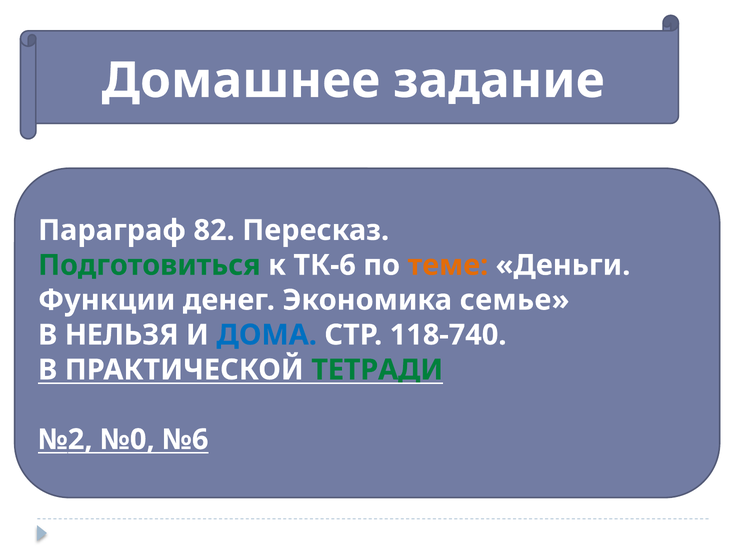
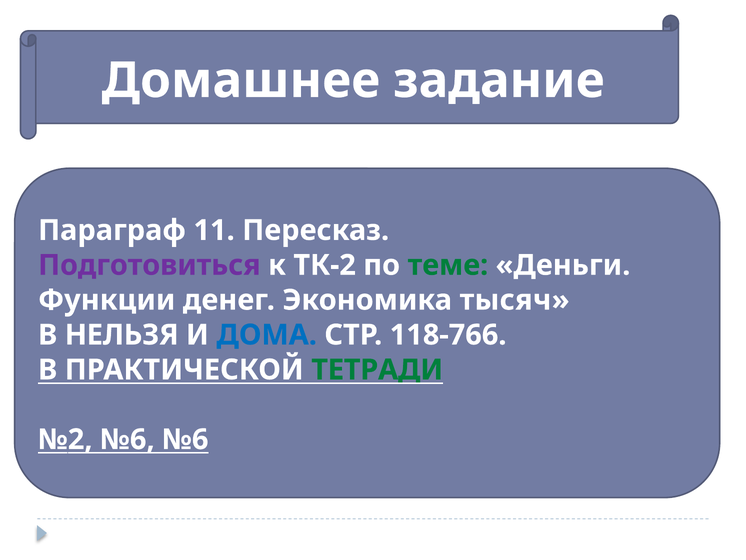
82: 82 -> 11 (214, 230)
Подготовиться colour: green -> purple (149, 265)
ТК-6: ТК-6 -> ТК-2 (325, 265)
теме colour: orange -> green (448, 265)
семье: семье -> тысяч (515, 300)
118-740: 118-740 -> 118-766 (448, 335)
№2 №0: №0 -> №6 (127, 439)
